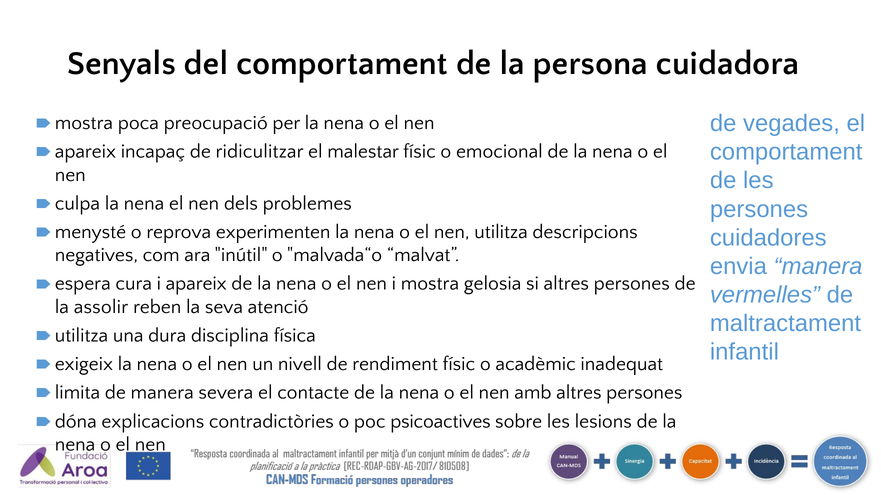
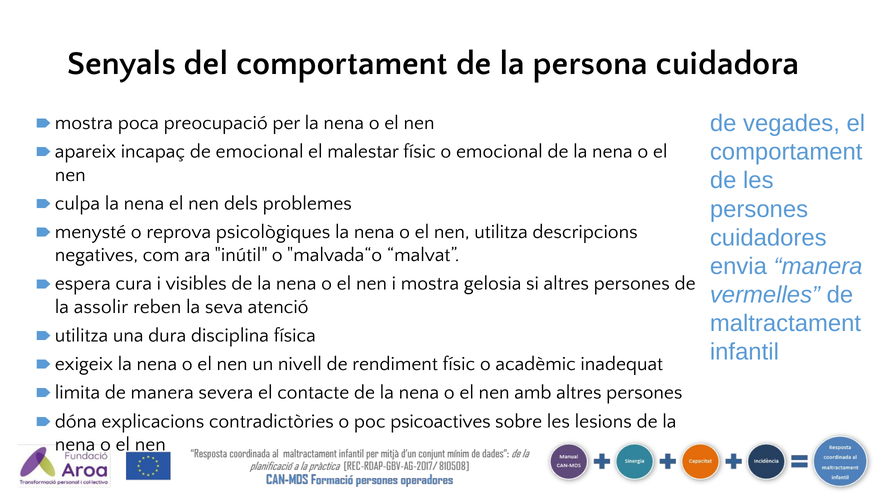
de ridiculitzar: ridiculitzar -> emocional (260, 152)
experimenten: experimenten -> psicològiques (273, 232)
i apareix: apareix -> visibles (196, 284)
